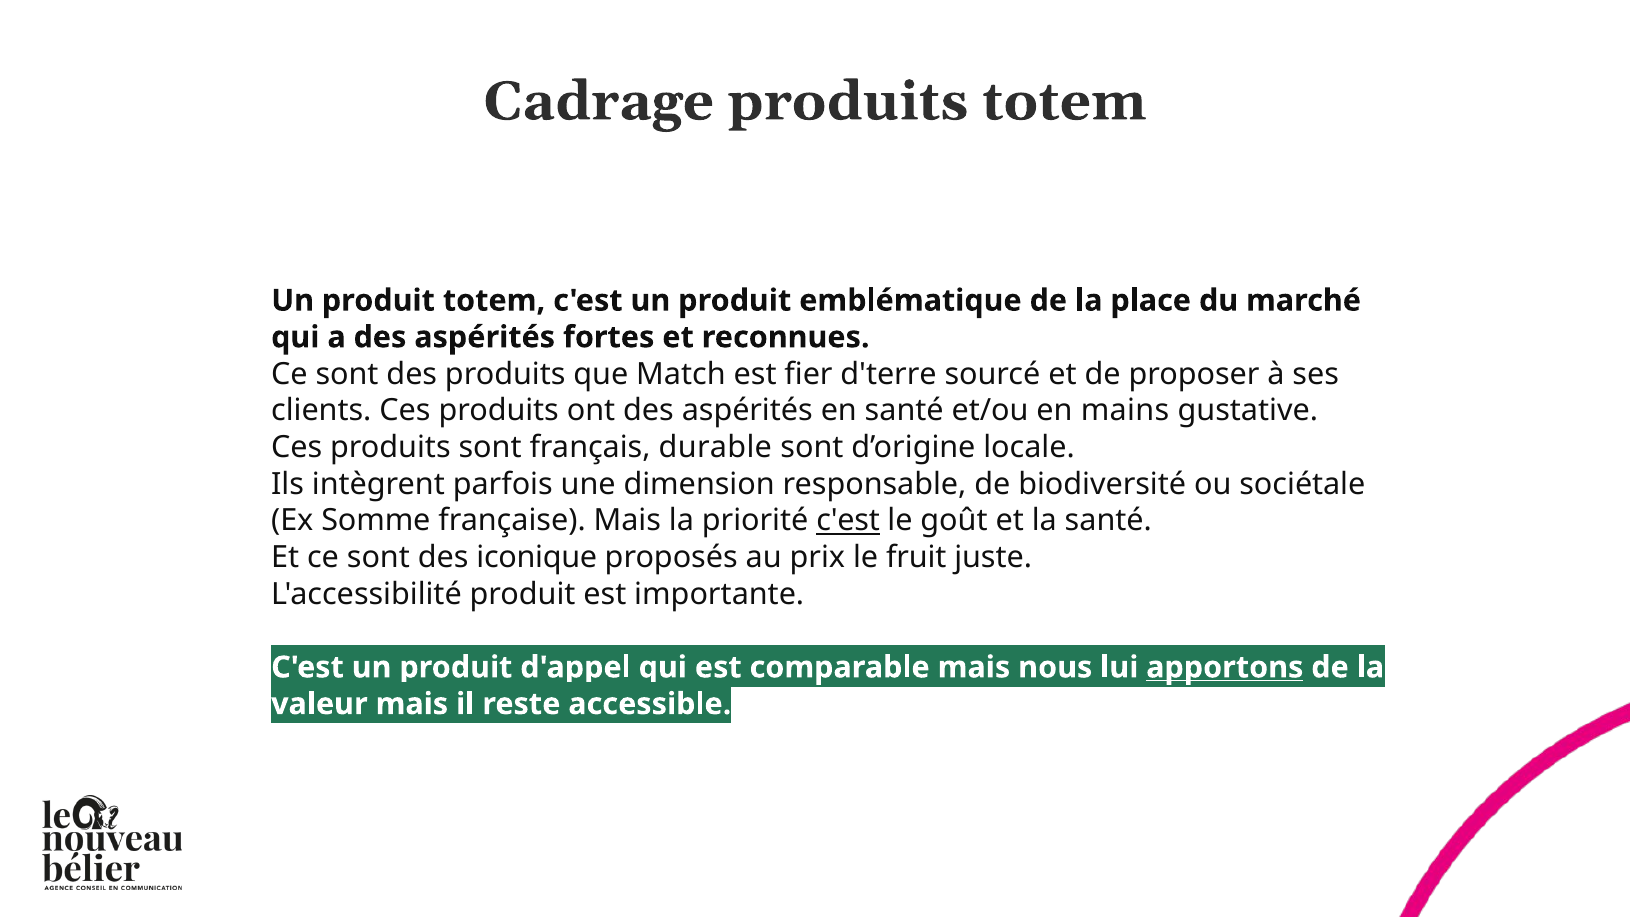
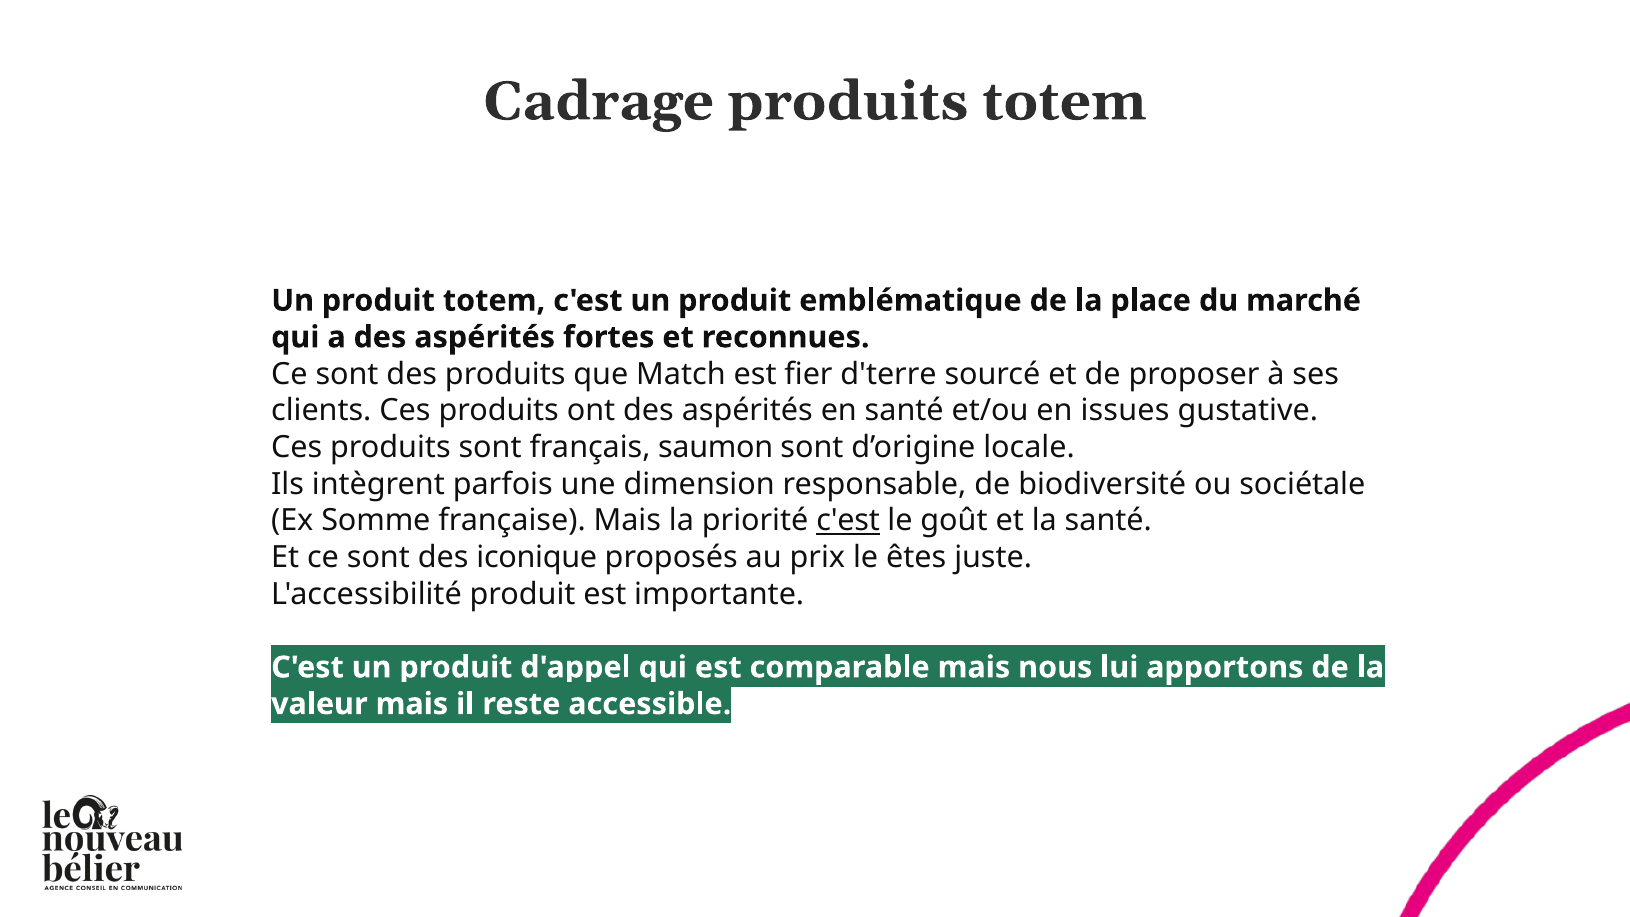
mains: mains -> issues (1125, 411)
durable: durable -> saumon (716, 447)
fruit: fruit -> êtes (916, 557)
apportons underline: present -> none (1225, 667)
